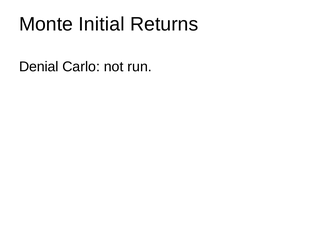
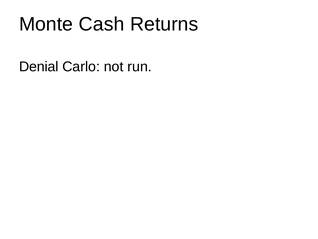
Initial: Initial -> Cash (102, 24)
